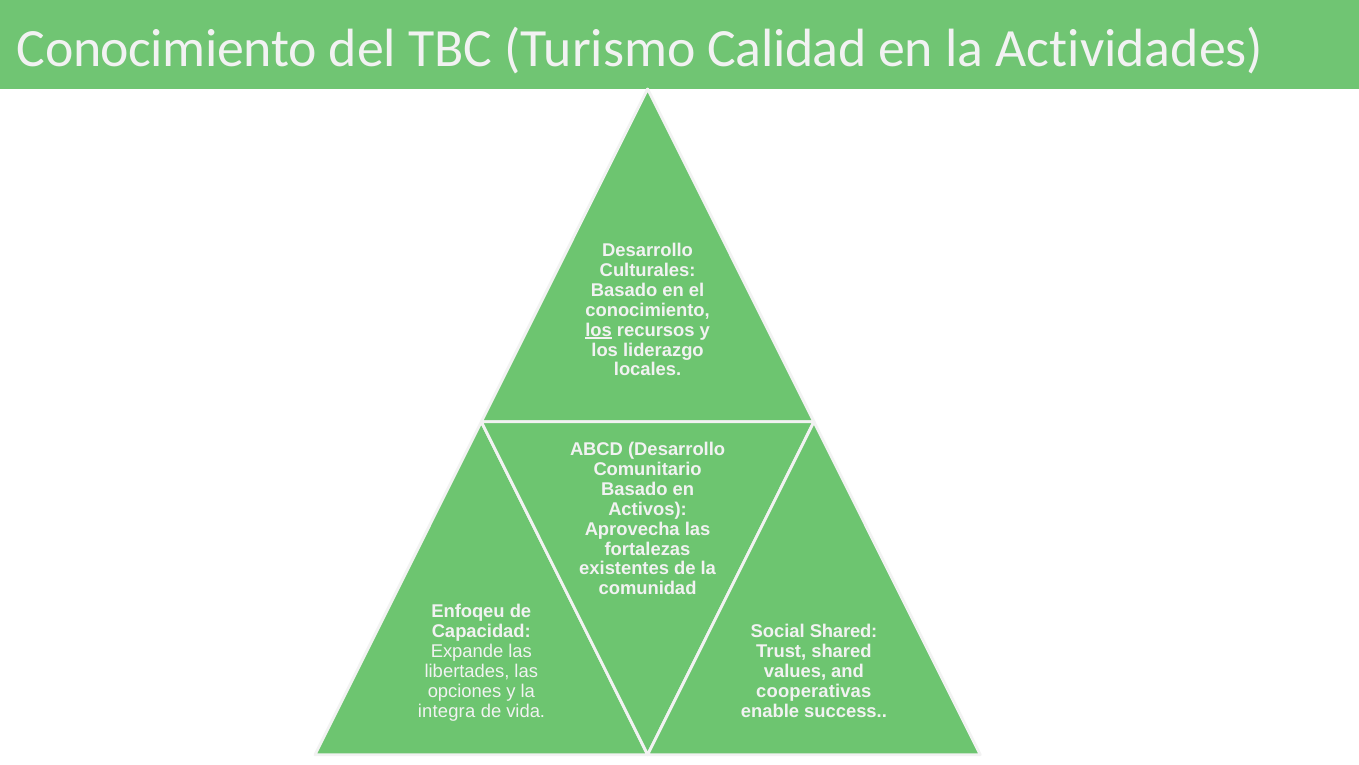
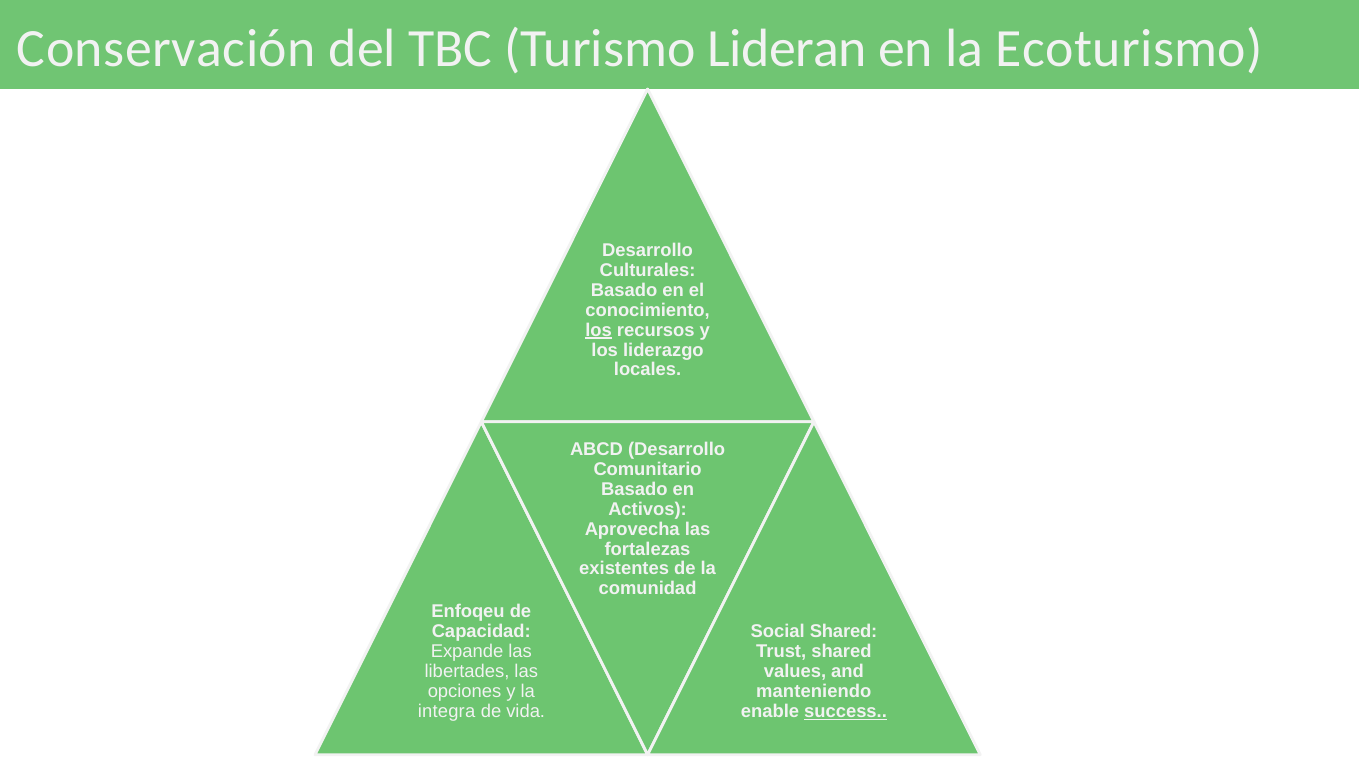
Conocimiento: Conocimiento -> Conservación (166, 49)
Calidad: Calidad -> Lideran (787, 49)
Actividades: Actividades -> Ecoturismo (1129, 49)
cooperativas: cooperativas -> manteniendo (814, 691)
success underline: none -> present (846, 711)
